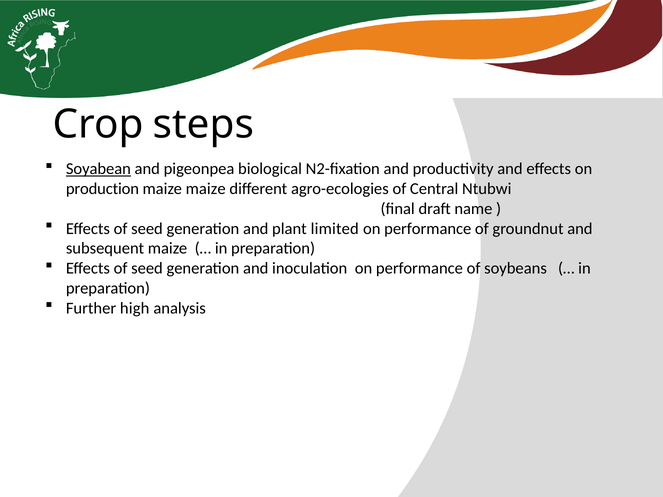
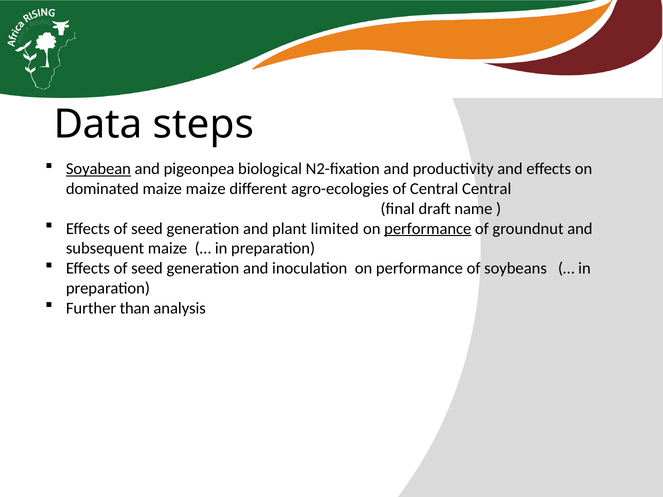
Crop: Crop -> Data (98, 124)
production: production -> dominated (102, 189)
Central Ntubwi: Ntubwi -> Central (487, 189)
performance underline: none -> present (428, 229)
high: high -> than (135, 308)
